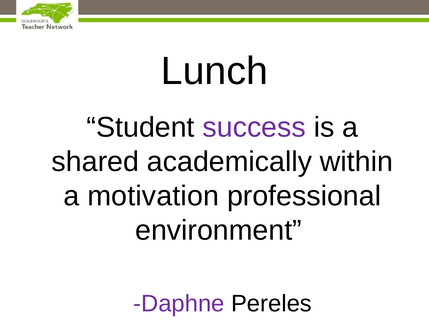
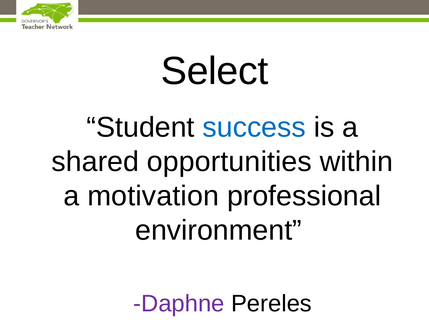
Lunch: Lunch -> Select (215, 71)
success colour: purple -> blue (254, 127)
academically: academically -> opportunities (229, 162)
